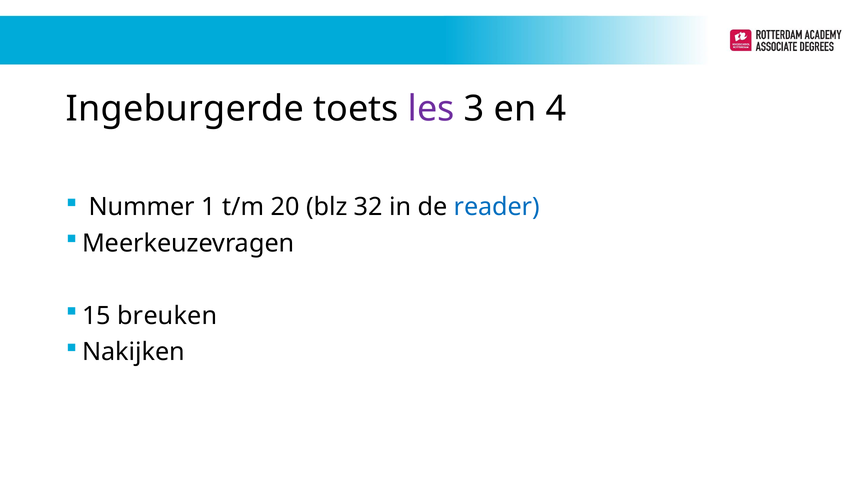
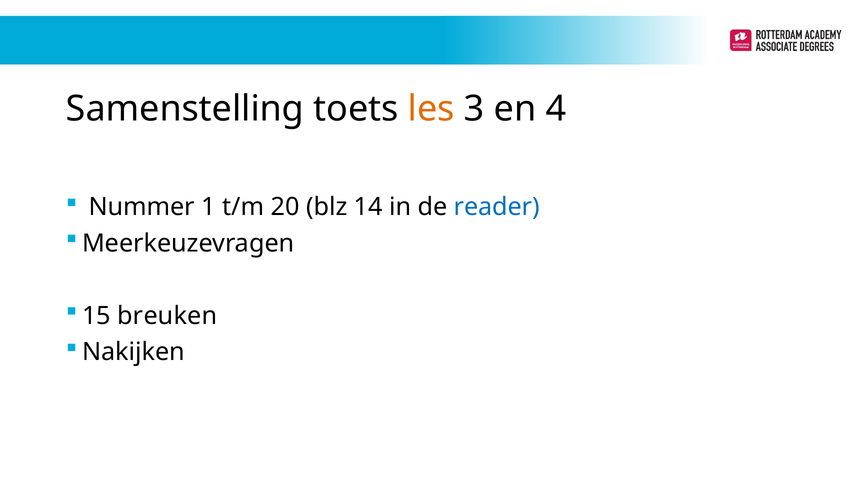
Ingeburgerde: Ingeburgerde -> Samenstelling (185, 109)
les colour: purple -> orange (431, 109)
32: 32 -> 14 (368, 207)
